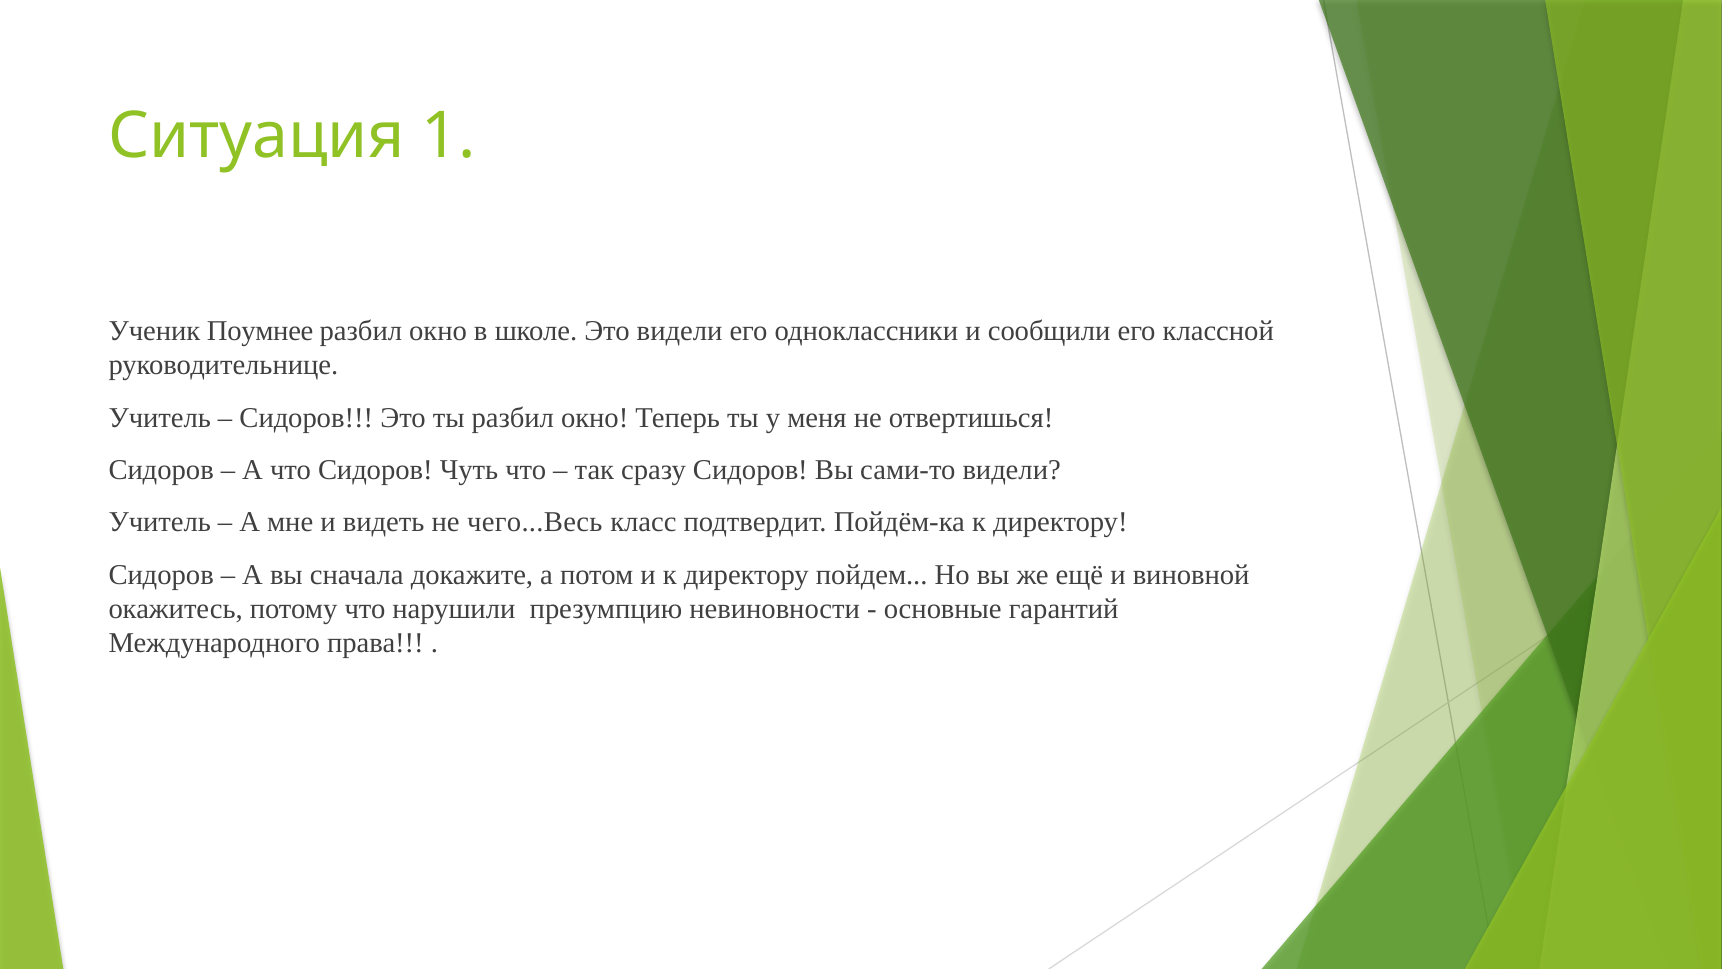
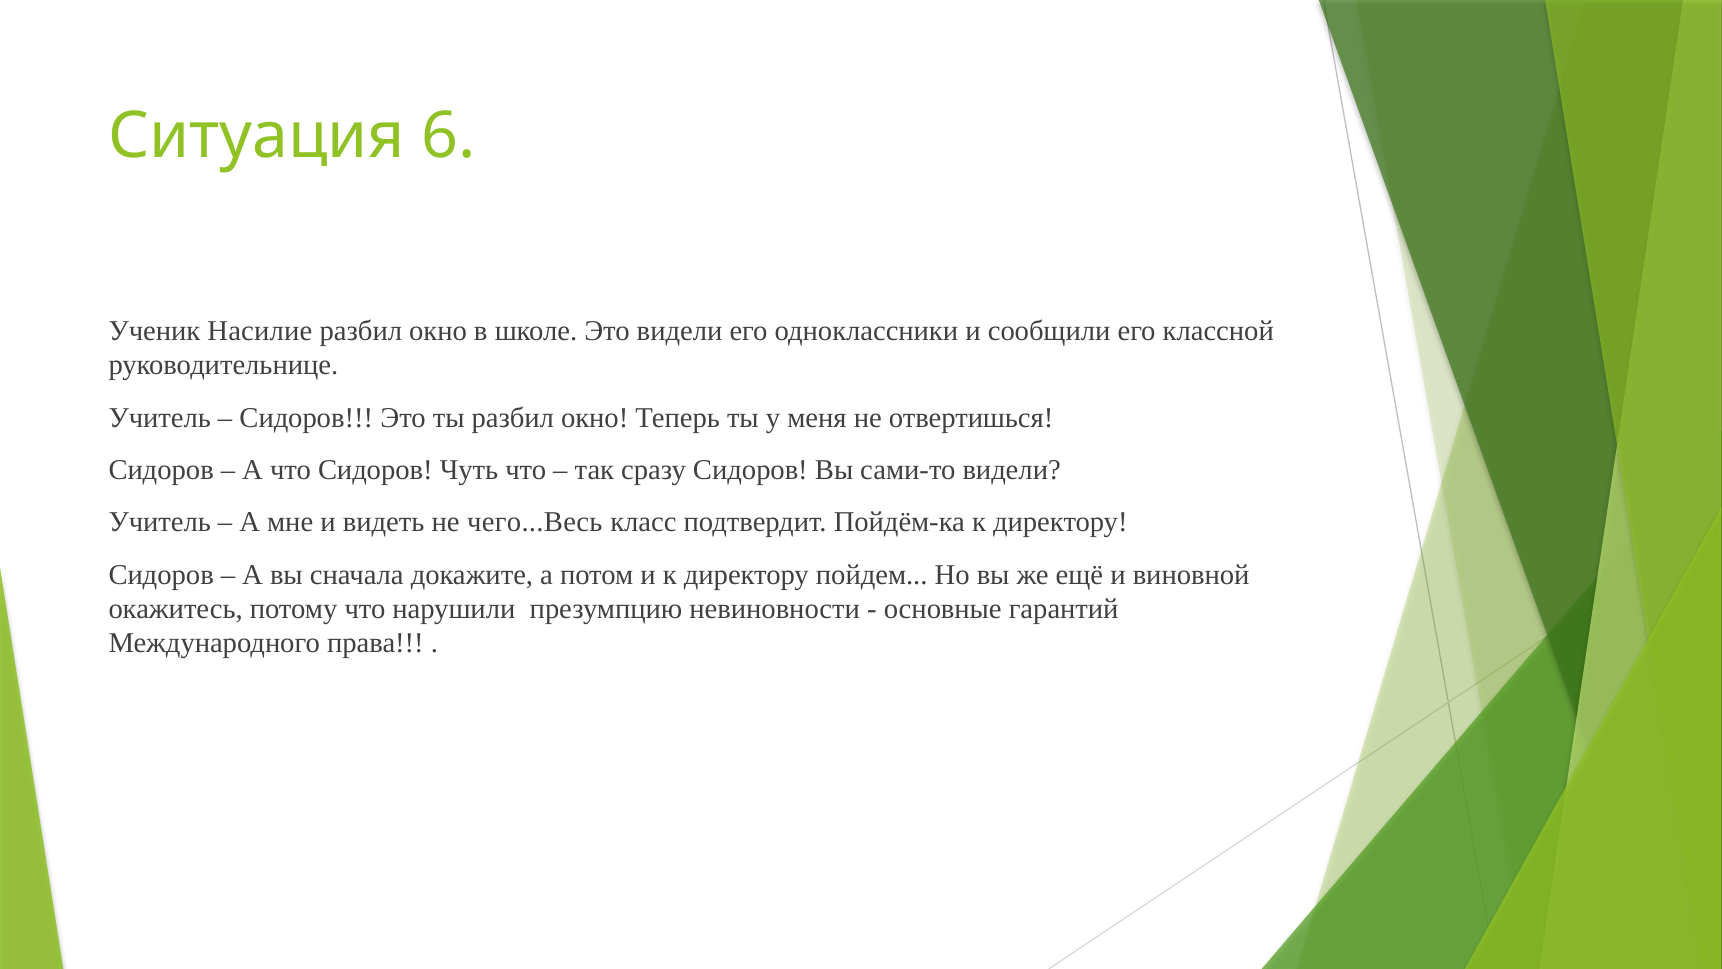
1: 1 -> 6 (449, 136)
Поумнее: Поумнее -> Насилие (260, 331)
